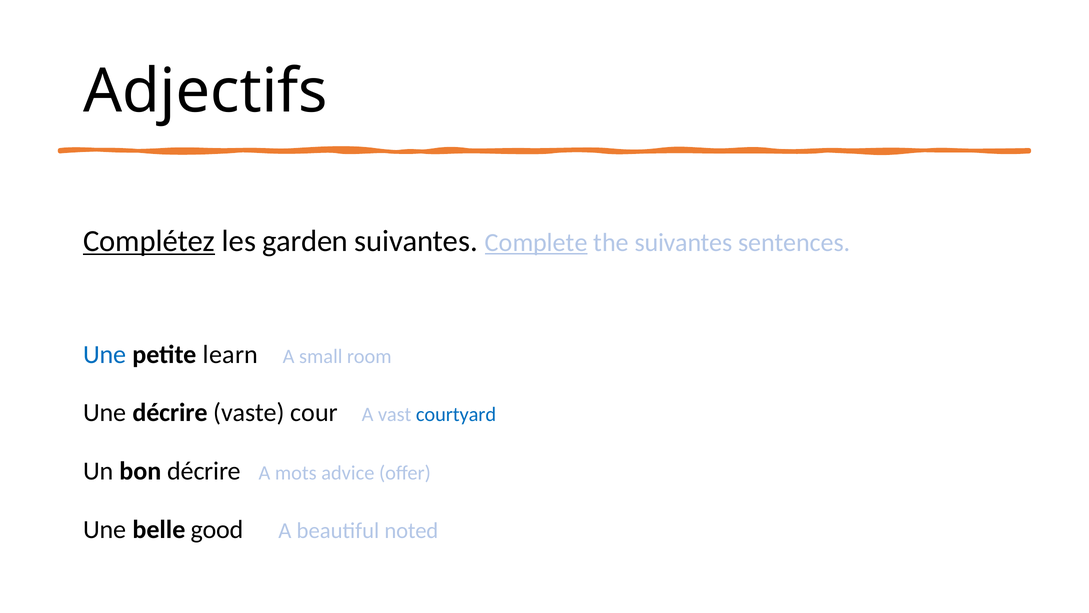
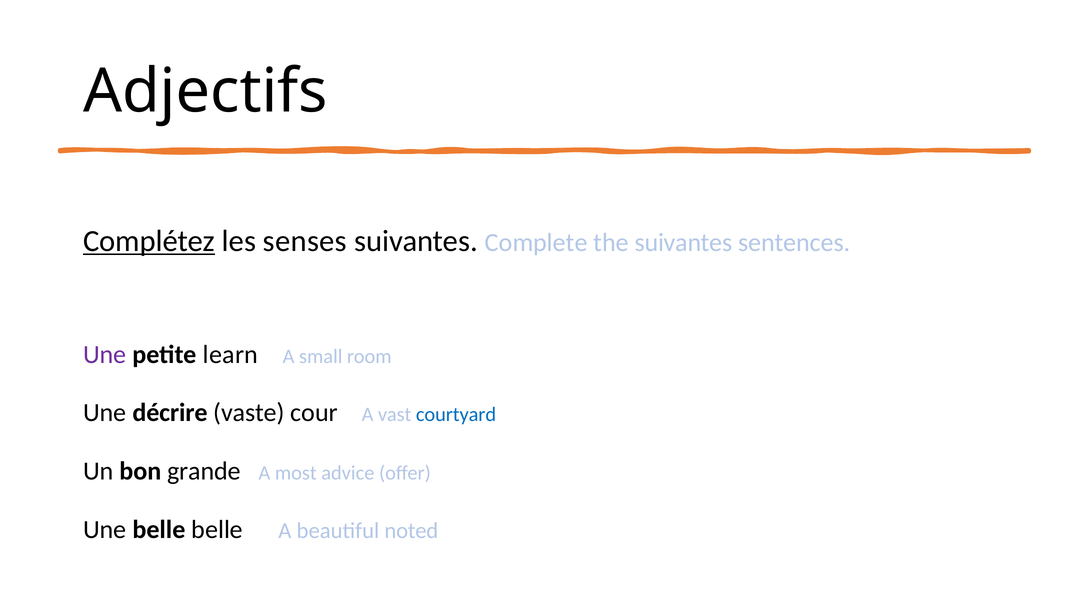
garden: garden -> senses (305, 241)
Complete underline: present -> none (536, 242)
Une colour: blue -> purple (105, 354)
bon décrire: décrire -> grande (204, 471)
mots: mots -> most (296, 473)
belle good: good -> belle (217, 529)
